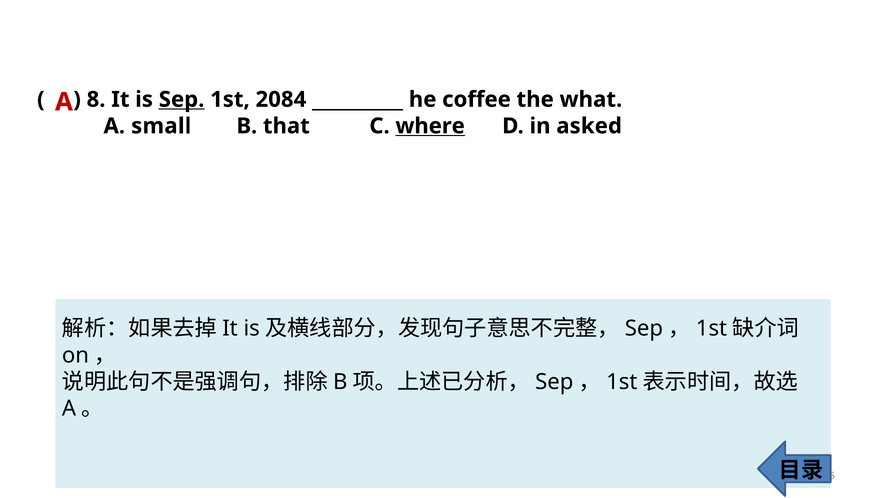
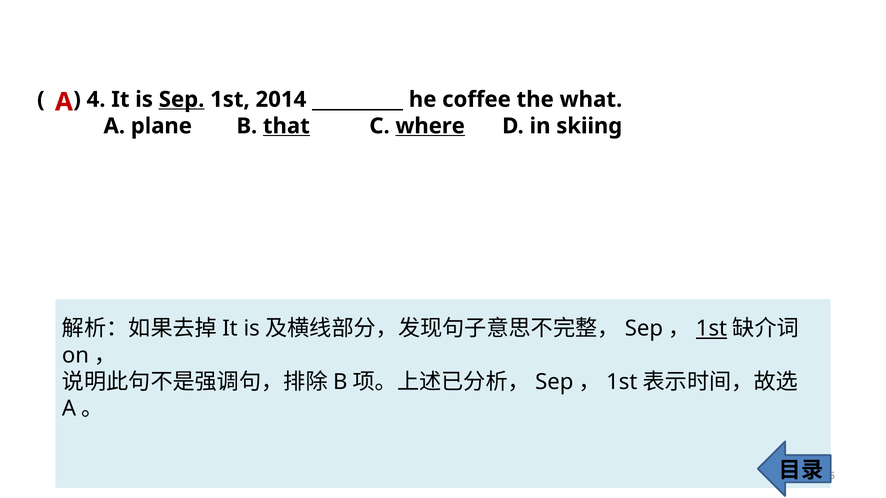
8: 8 -> 4 (96, 100)
2084: 2084 -> 2014 (281, 100)
small: small -> plane (161, 126)
that underline: none -> present (286, 126)
asked: asked -> skiing (589, 126)
1st underline: none -> present (711, 329)
